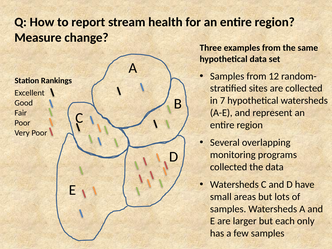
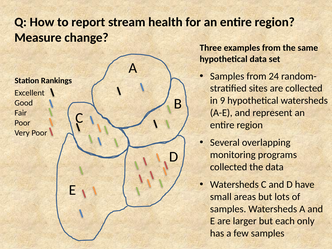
12: 12 -> 24 (274, 76)
7: 7 -> 9 (223, 101)
